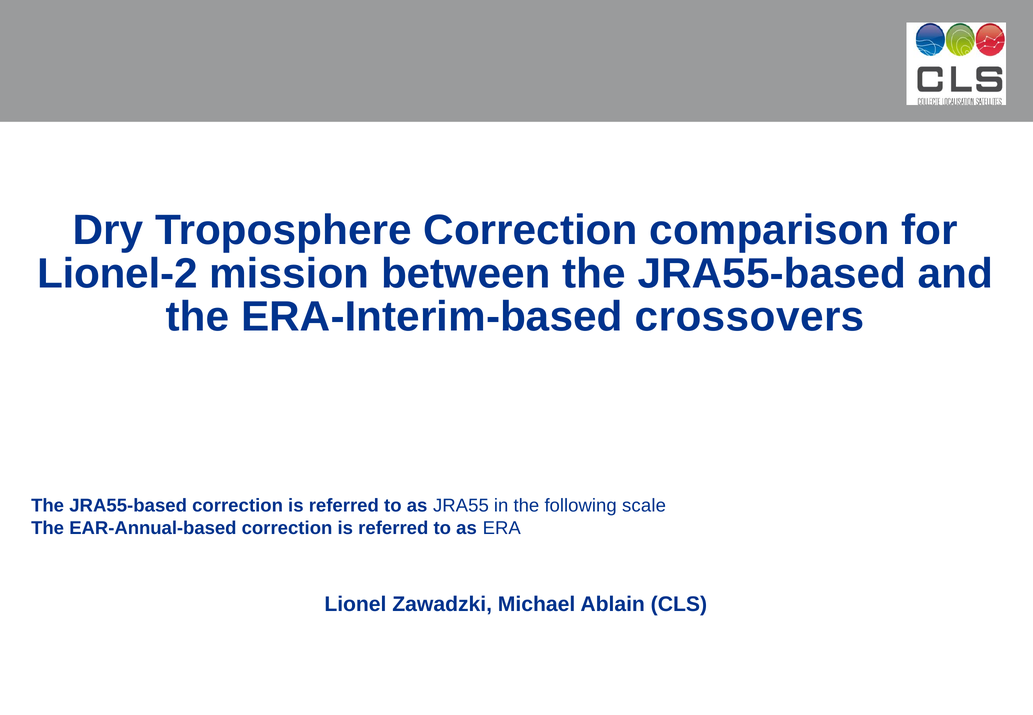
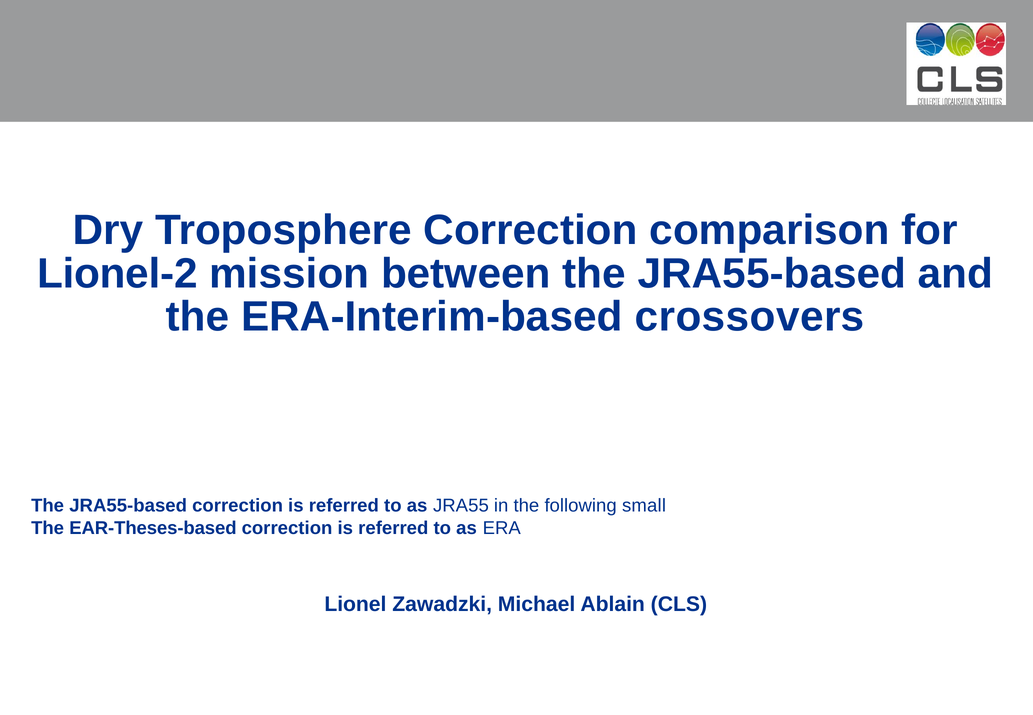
scale: scale -> small (644, 506)
EAR-Annual-based: EAR-Annual-based -> EAR-Theses-based (153, 528)
